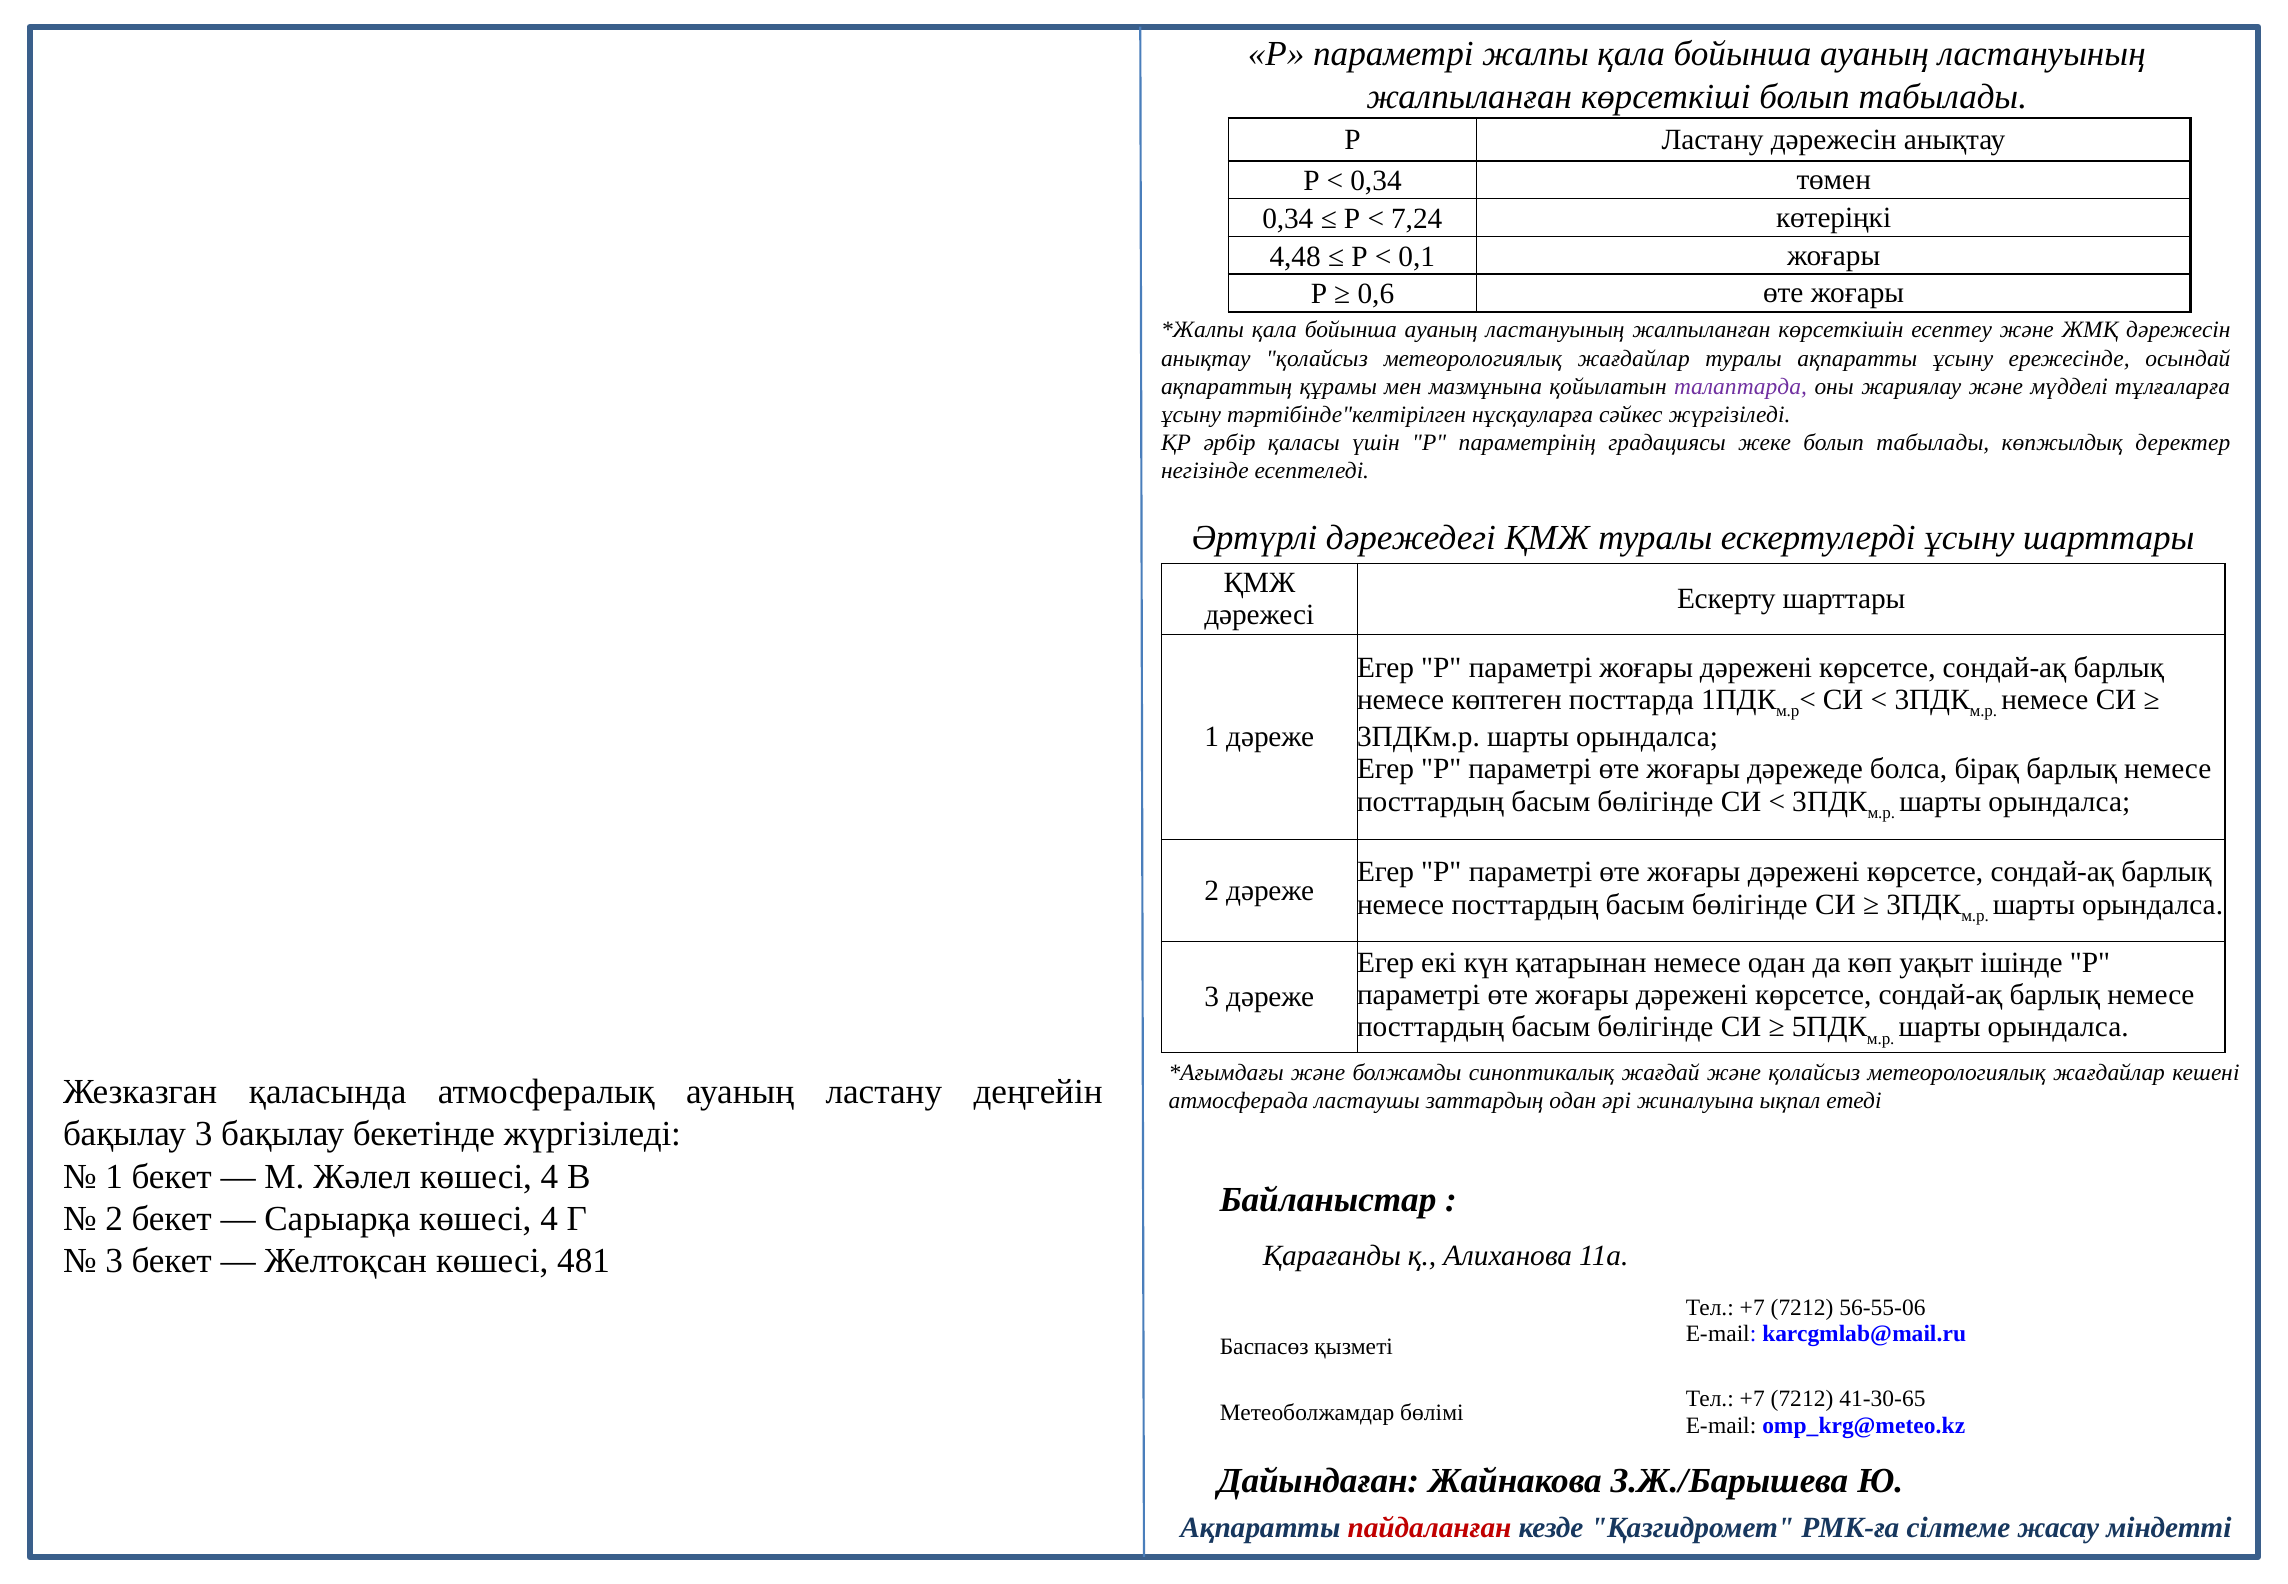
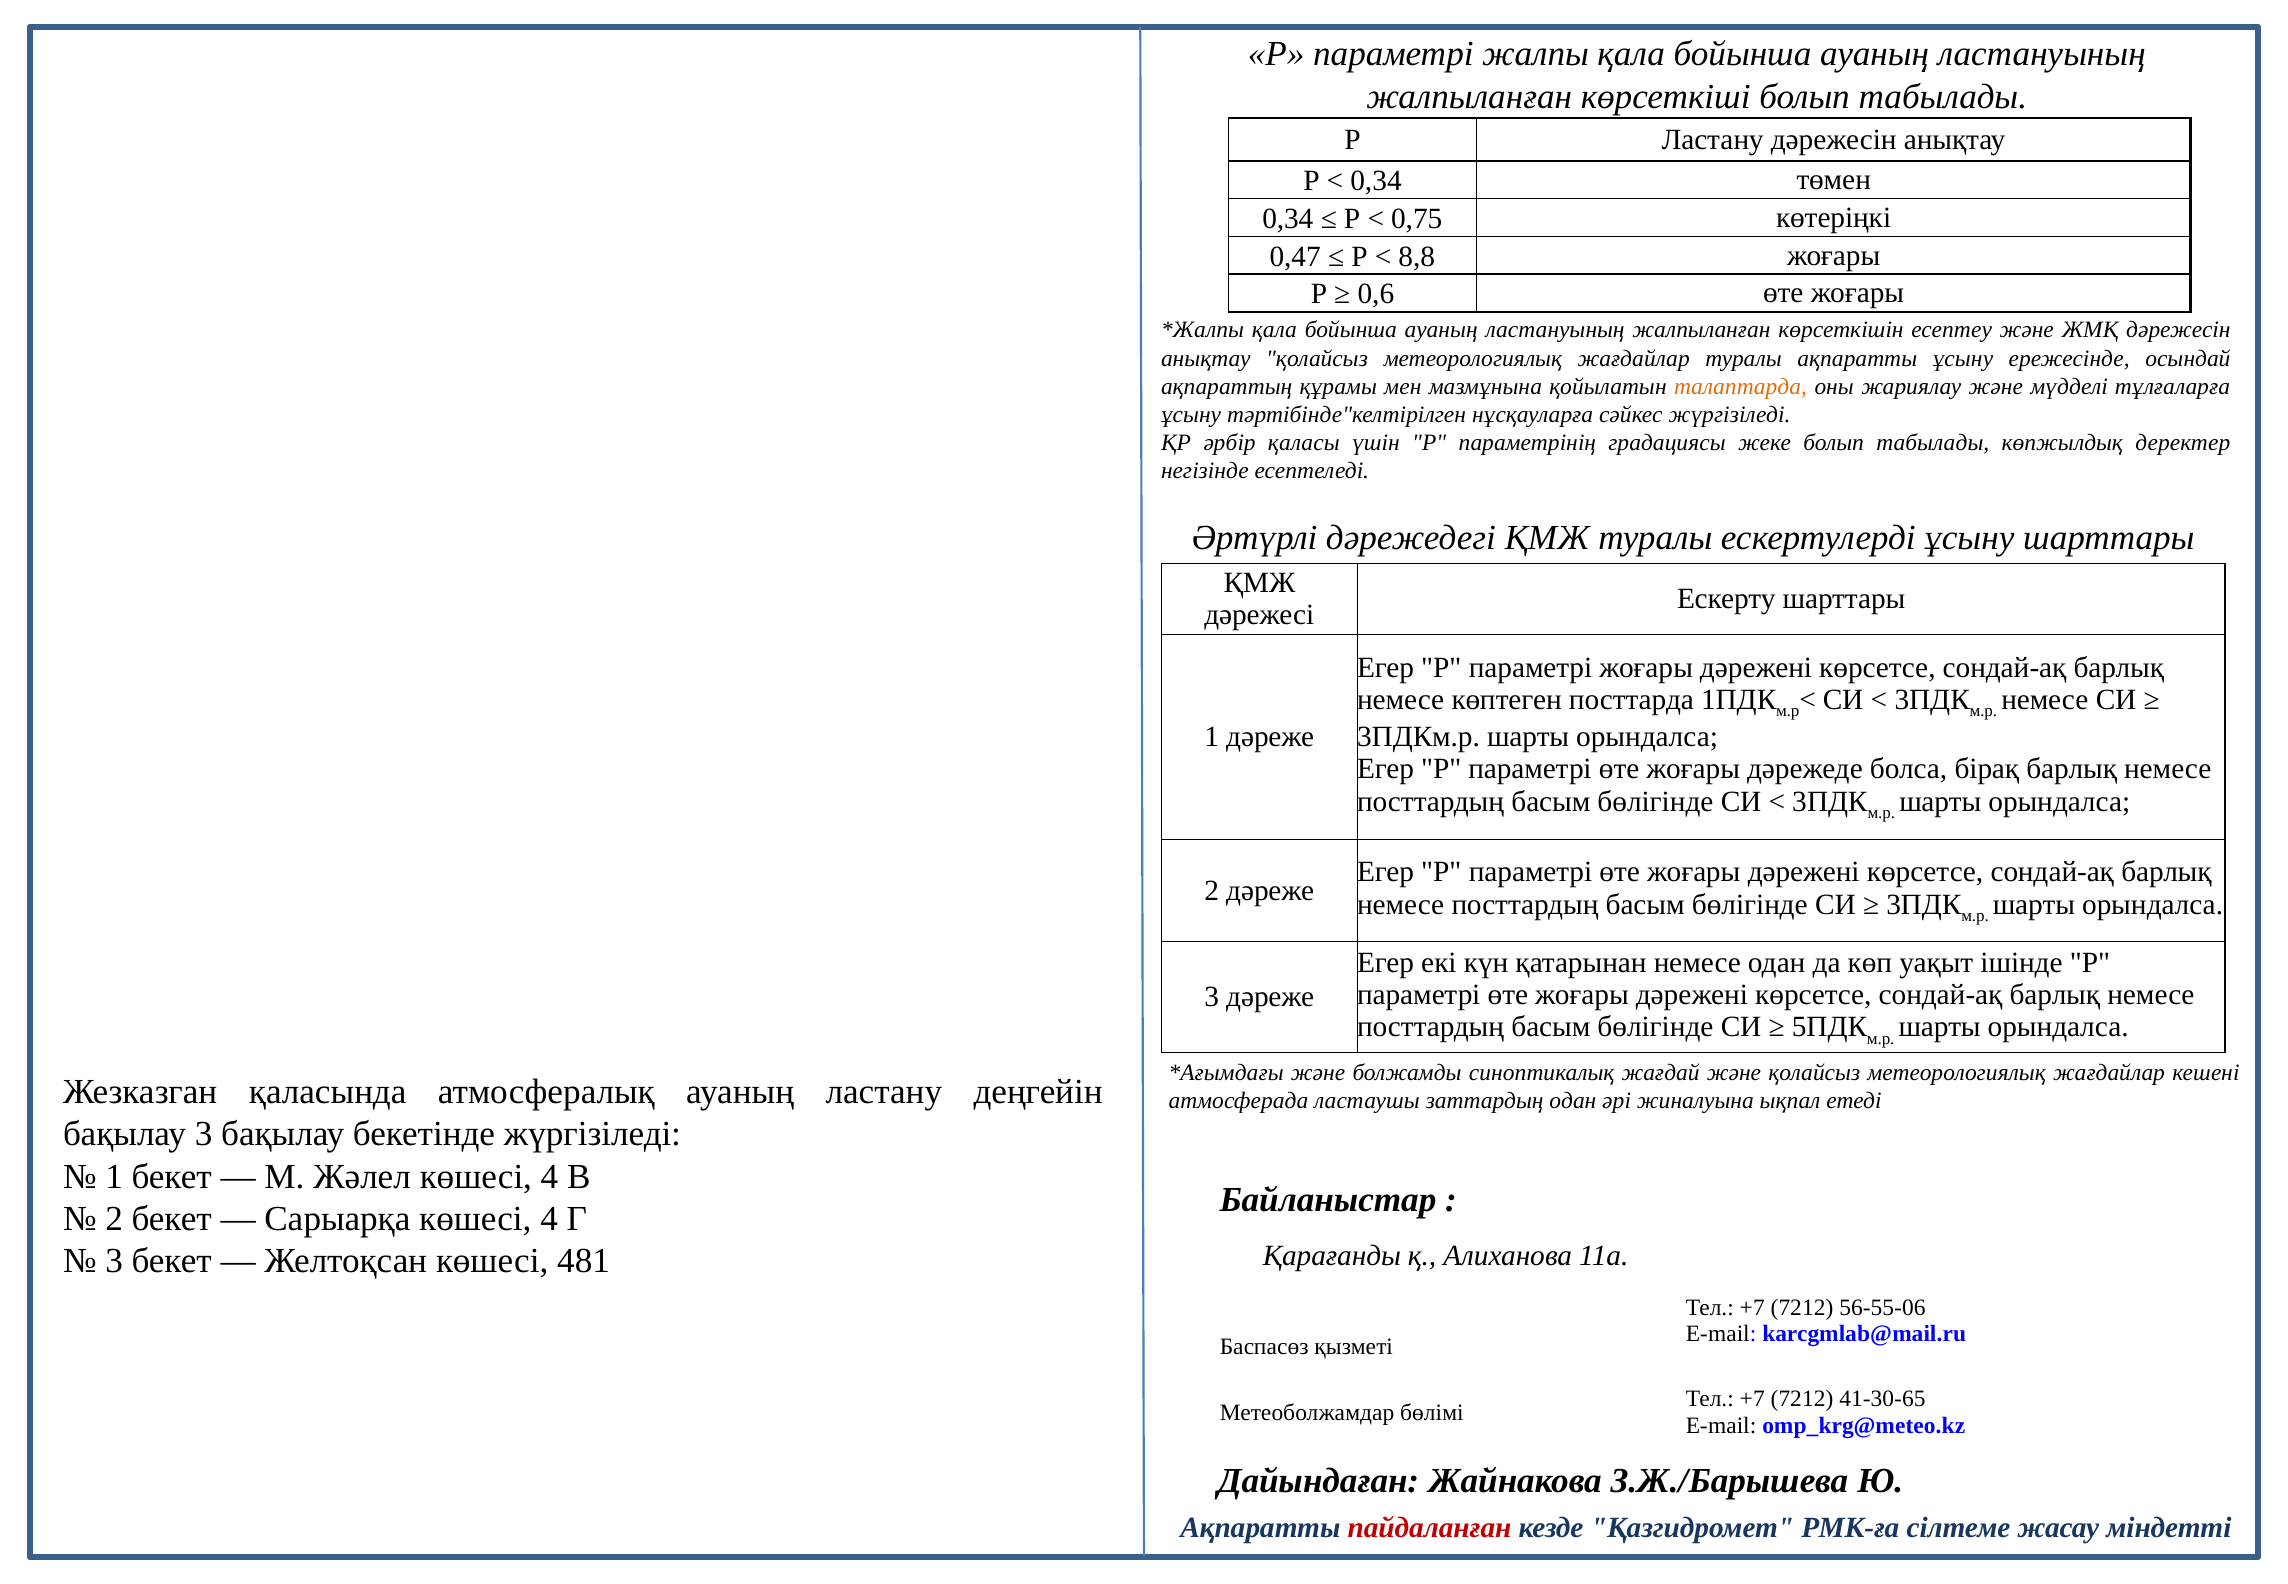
7,24: 7,24 -> 0,75 (1417, 219)
4,48: 4,48 -> 0,47 (1295, 257)
0,1: 0,1 -> 8,8 (1417, 257)
талаптарда colour: purple -> orange (1741, 386)
